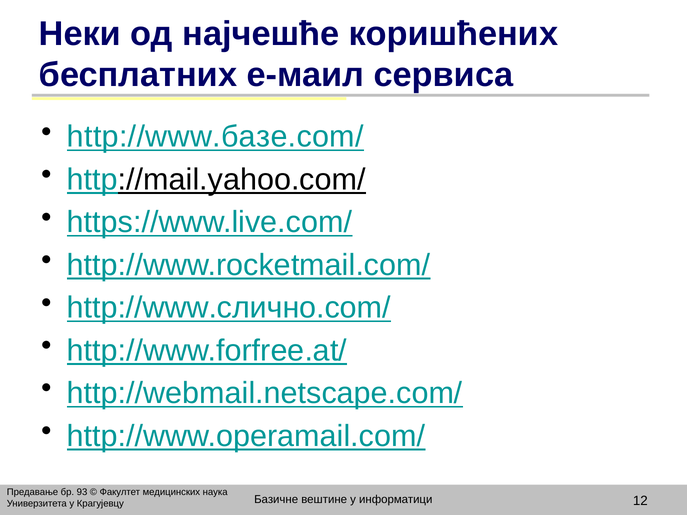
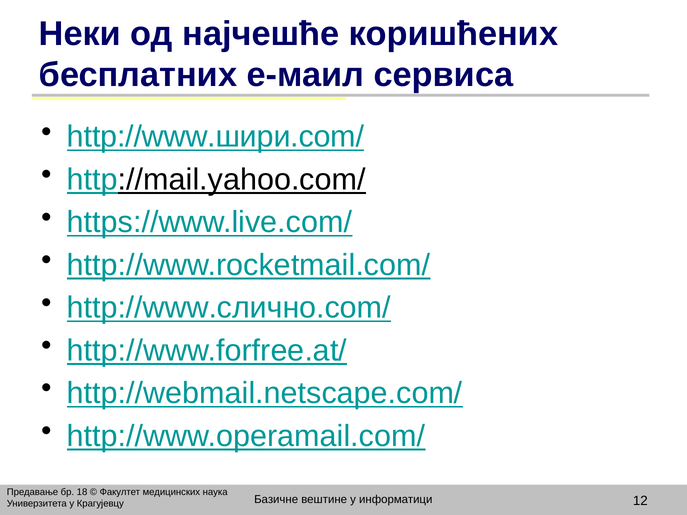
http://www.базе.com/: http://www.базе.com/ -> http://www.шири.com/ (216, 137)
93: 93 -> 18 (82, 493)
